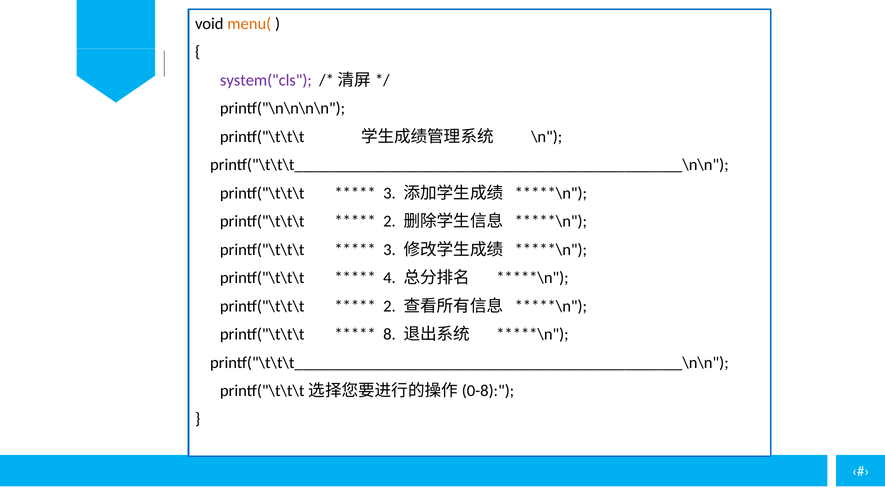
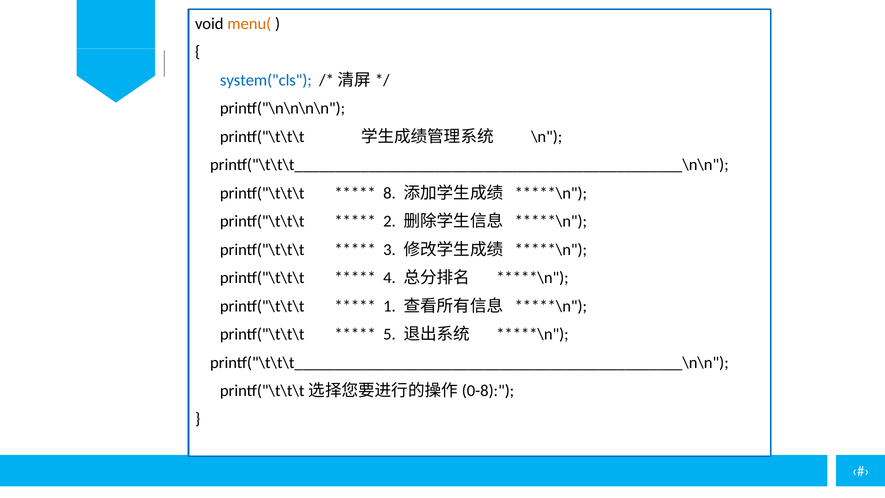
system("cls colour: purple -> blue (266, 80)
3: 3 -> 8 (389, 193)
2: 2 -> 1 (389, 306)
8: 8 -> 5 (389, 334)
